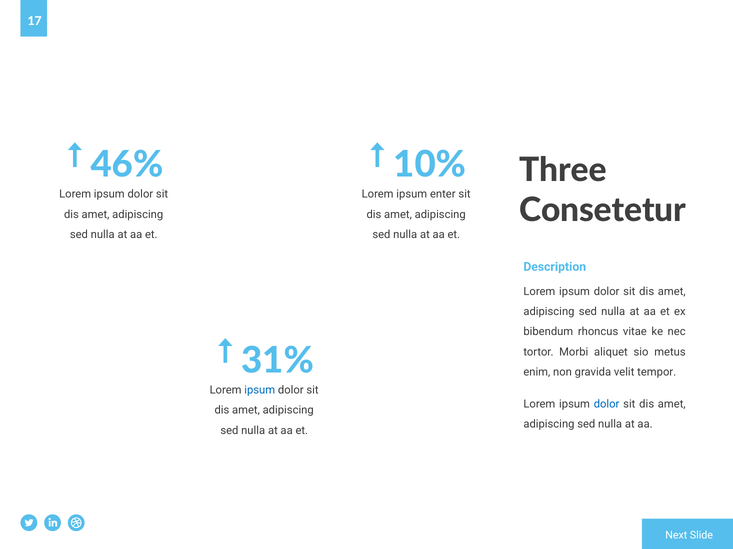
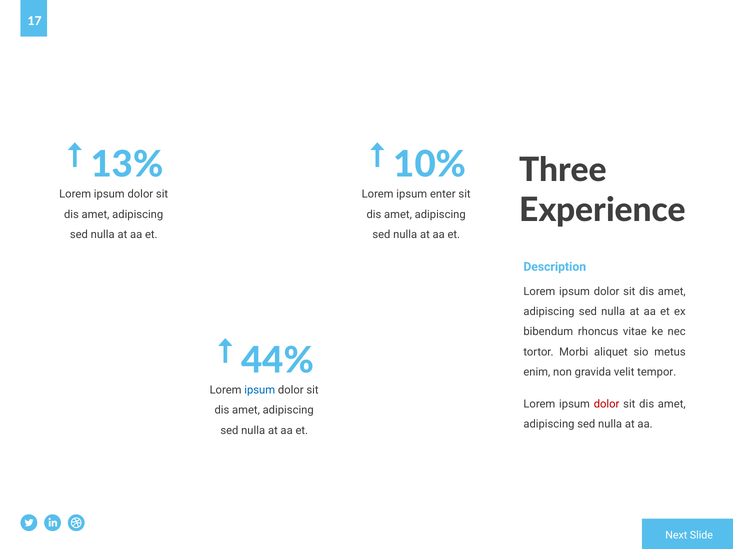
46%: 46% -> 13% (127, 165)
Consetetur: Consetetur -> Experience (603, 211)
31%: 31% -> 44% (278, 361)
dolor colour: blue -> red (607, 405)
